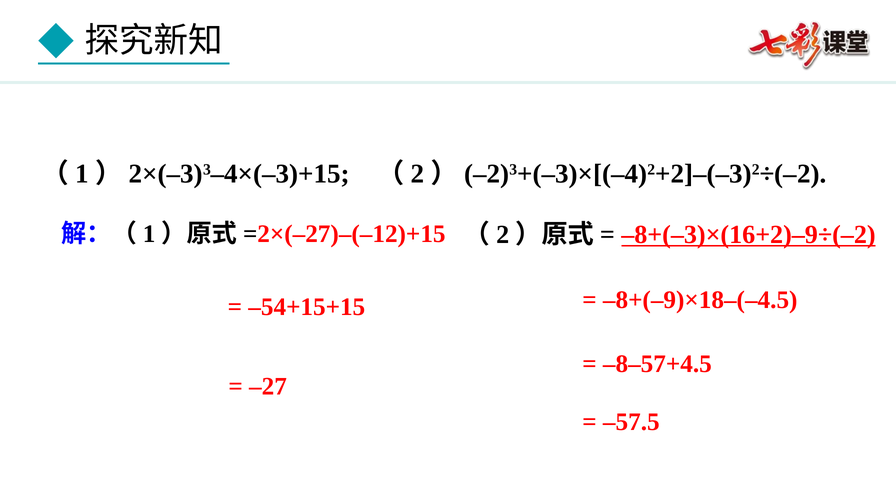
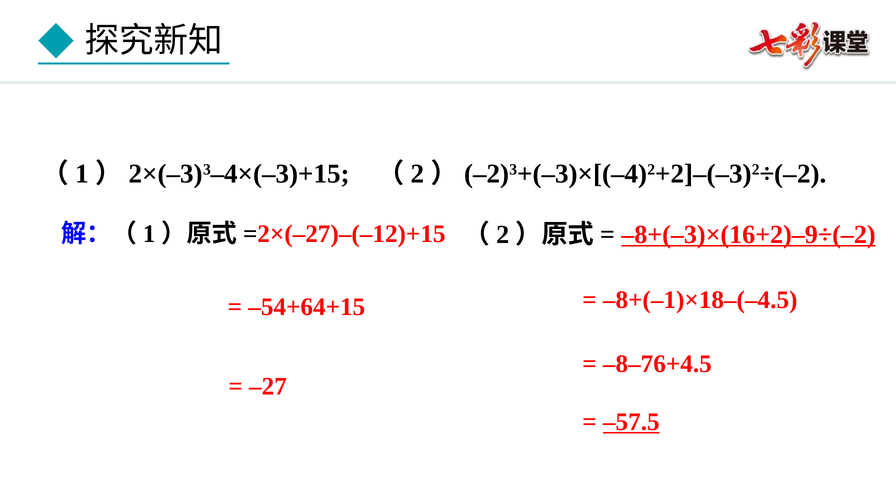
–8+(–9)×18–(–4.5: –8+(–9)×18–(–4.5 -> –8+(–1)×18–(–4.5 (700, 300)
–54+15+15: –54+15+15 -> –54+64+15 (307, 307)
–8–57+4.5: –8–57+4.5 -> –8–76+4.5 (657, 364)
–57.5 underline: none -> present (631, 422)
